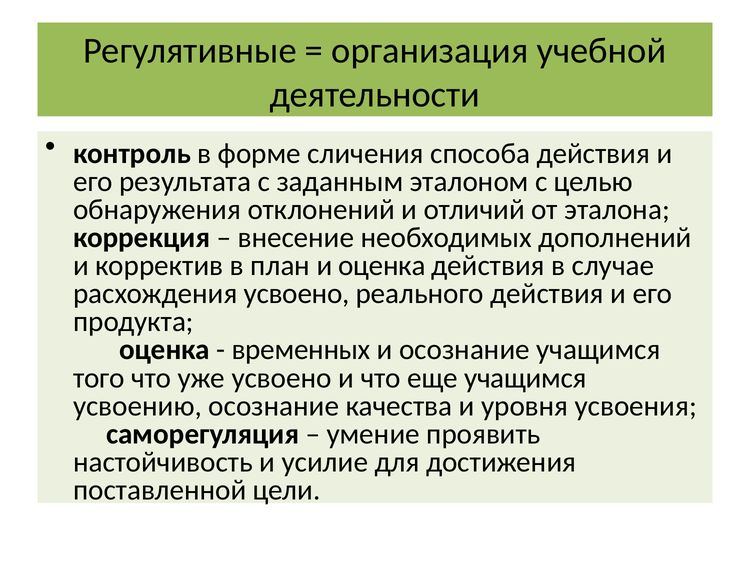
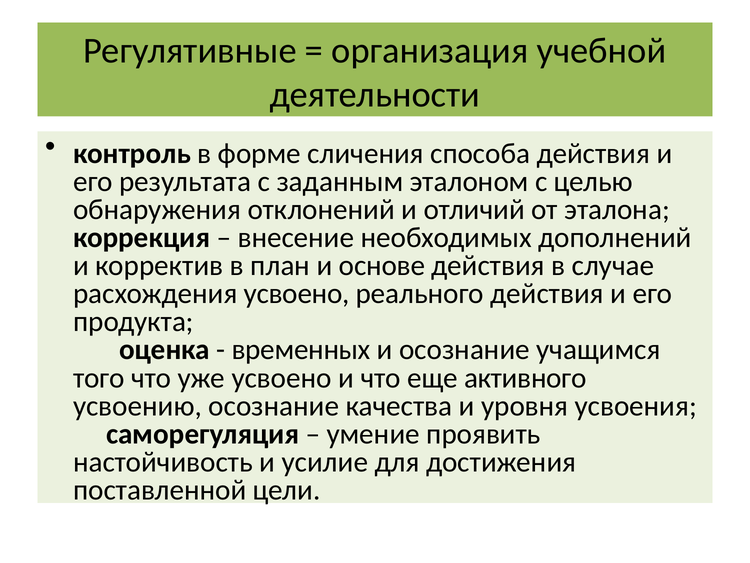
и оценка: оценка -> основе (382, 265)
еще учащимся: учащимся -> активного (525, 378)
